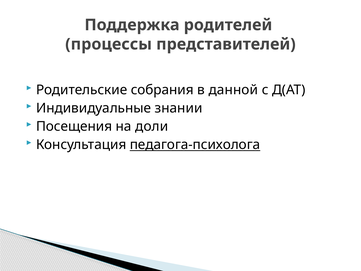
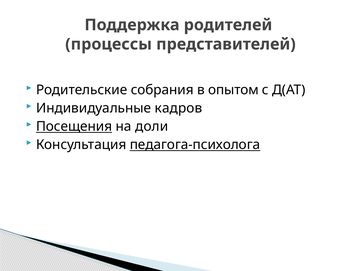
данной: данной -> опытом (233, 90)
знании: знании -> кадров (179, 108)
Посещения underline: none -> present (74, 126)
